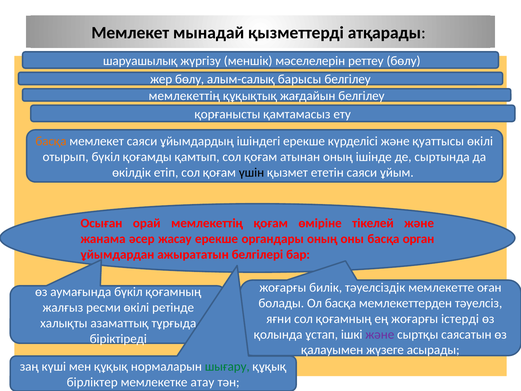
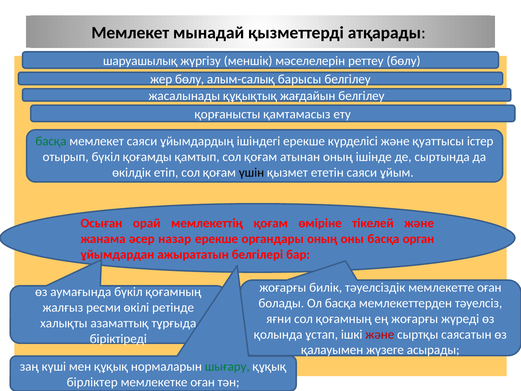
мемлекеттің: мемлекеттің -> жасалынады (184, 96)
басқа colour: orange -> green (51, 141)
қуаттысы өкілі: өкілі -> істер (480, 141)
жасау: жасау -> назар (175, 239)
істерді: істерді -> жүреді (460, 319)
және colour: purple -> red (380, 334)
мемлекетке атау: атау -> оған (203, 382)
